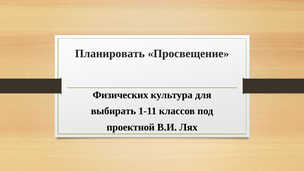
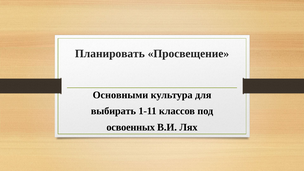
Физических: Физических -> Основными (120, 95)
проектной: проектной -> освоенных (131, 127)
